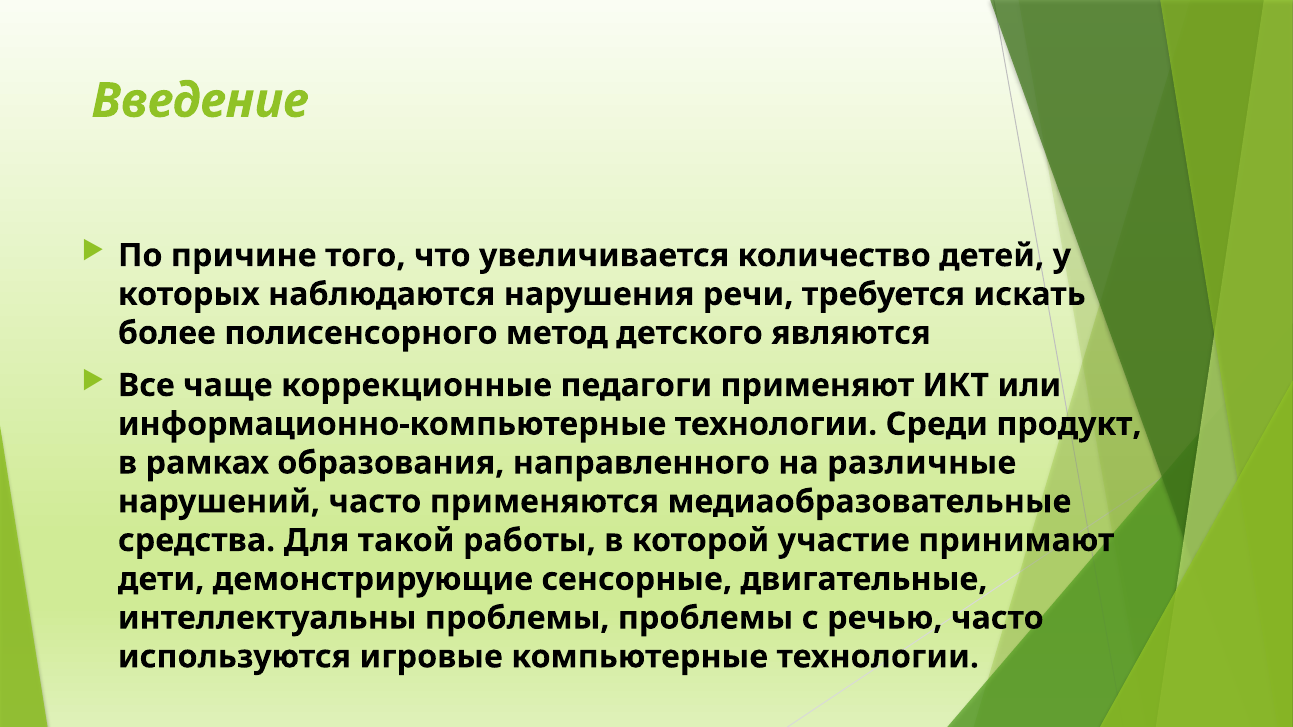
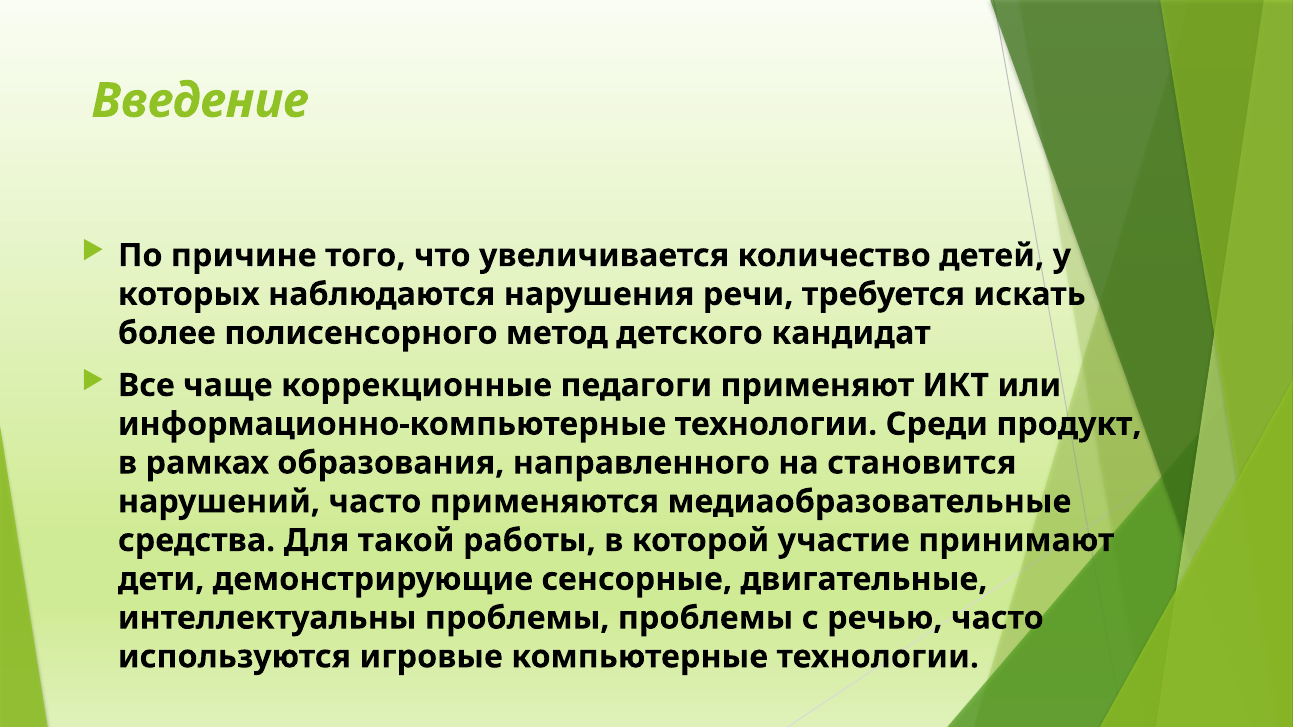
являются: являются -> кандидат (851, 333)
различные: различные -> становится (922, 463)
